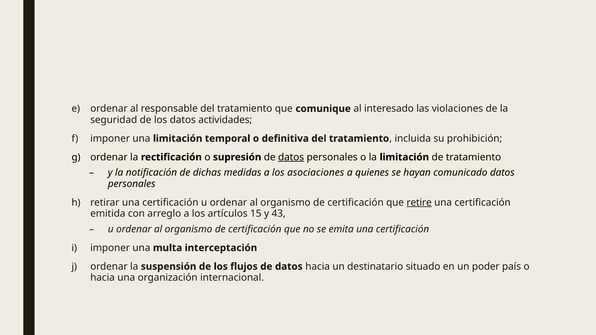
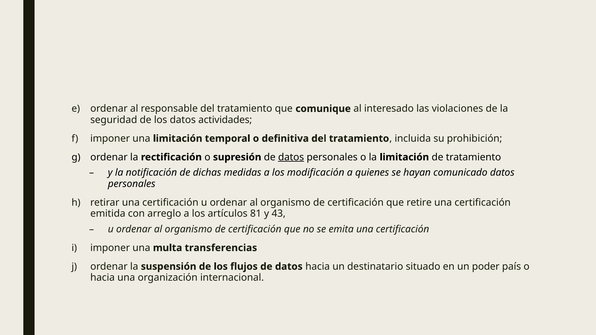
asociaciones: asociaciones -> modificación (316, 173)
retire underline: present -> none (419, 203)
15: 15 -> 81 (256, 214)
interceptación: interceptación -> transferencias (221, 248)
